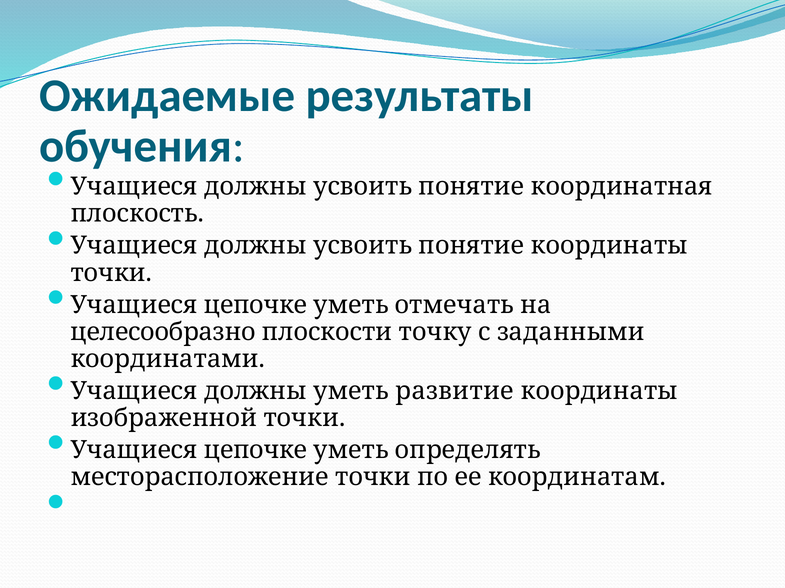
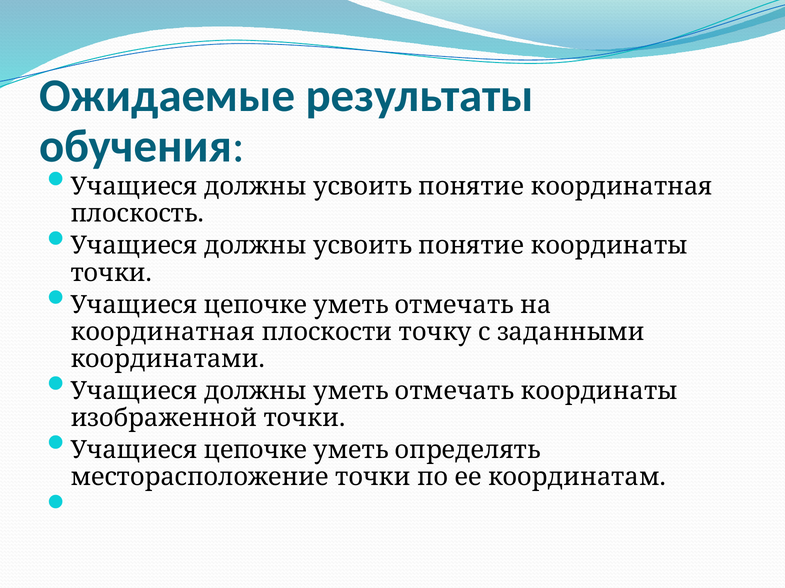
целесообразно: целесообразно -> координатная (163, 332)
должны уметь развитие: развитие -> отмечать (455, 392)
